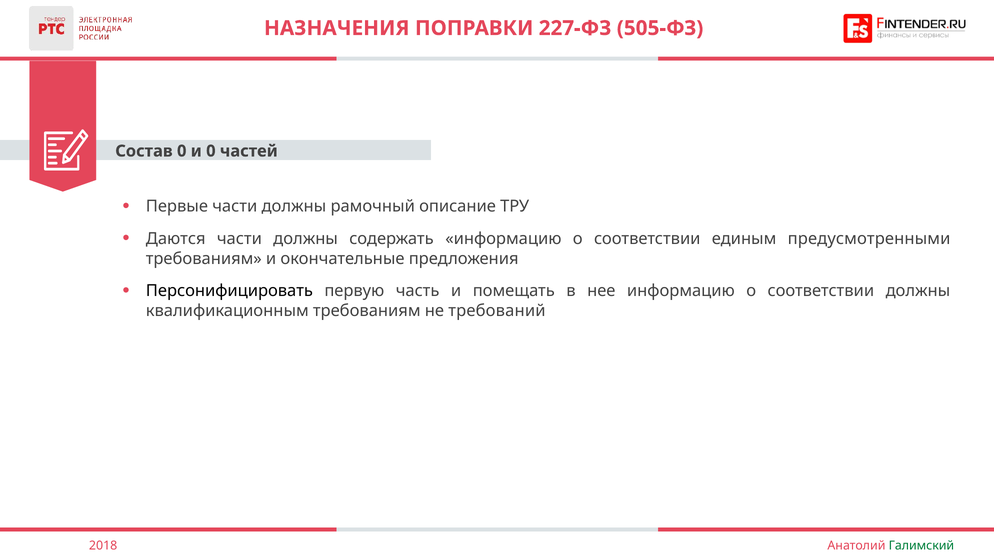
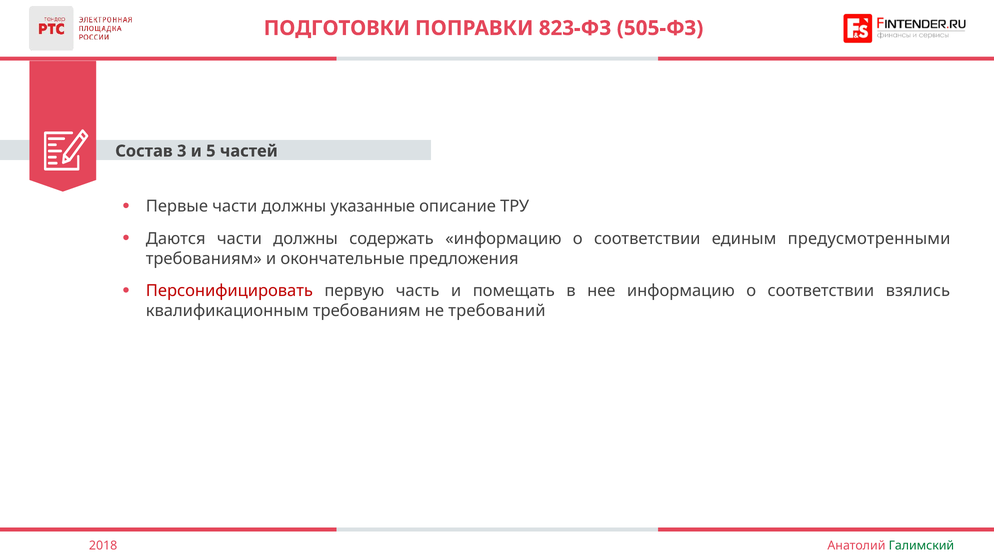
НАЗНАЧЕНИЯ: НАЗНАЧЕНИЯ -> ПОДГОТОВКИ (337, 28)
227-ФЗ: 227-ФЗ -> 823-ФЗ (575, 28)
Состав 0: 0 -> 3 (182, 151)
и 0: 0 -> 5 (211, 151)
рамочный: рамочный -> указанные (373, 206)
Персонифицировать colour: black -> red (229, 291)
соответствии должны: должны -> взялись (918, 291)
